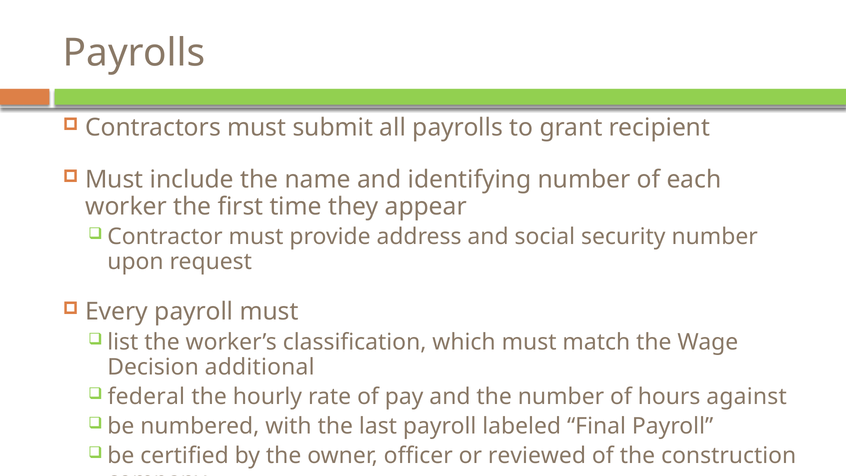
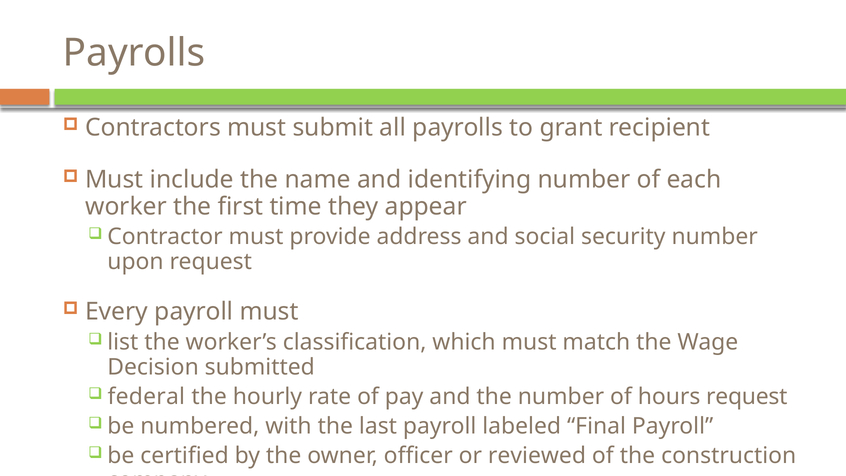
additional: additional -> submitted (260, 367)
hours against: against -> request (747, 397)
